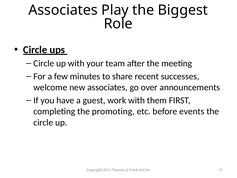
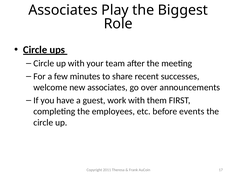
promoting: promoting -> employees (113, 111)
